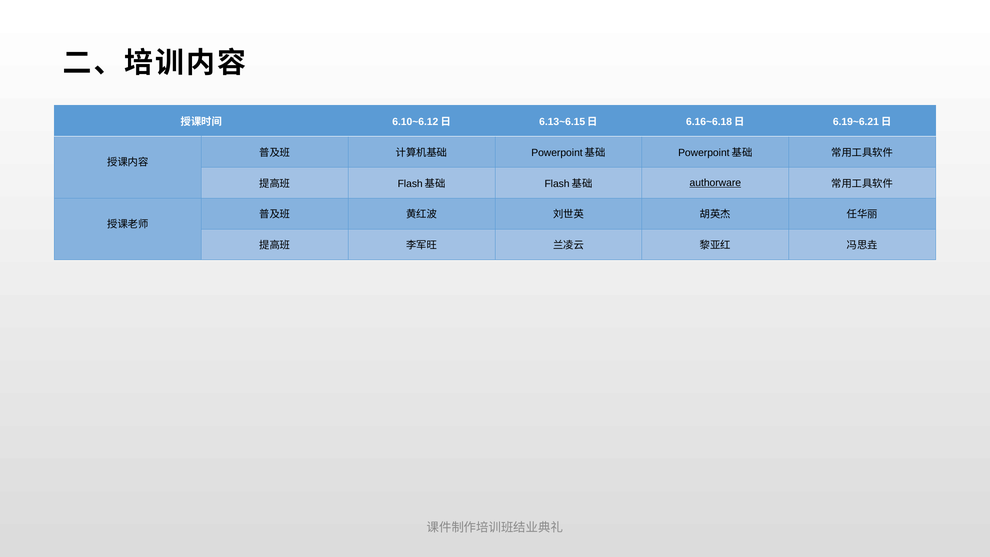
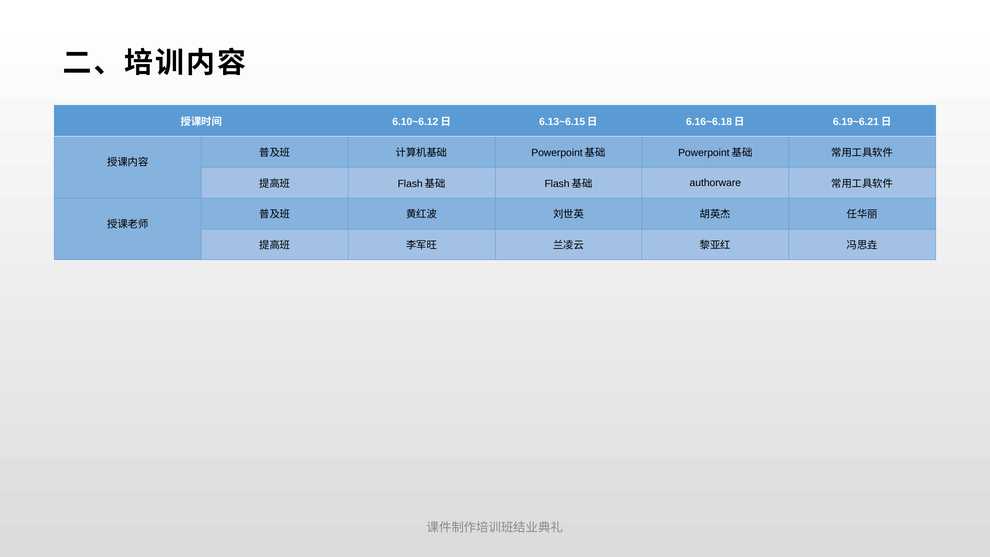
authorware underline: present -> none (715, 183)
